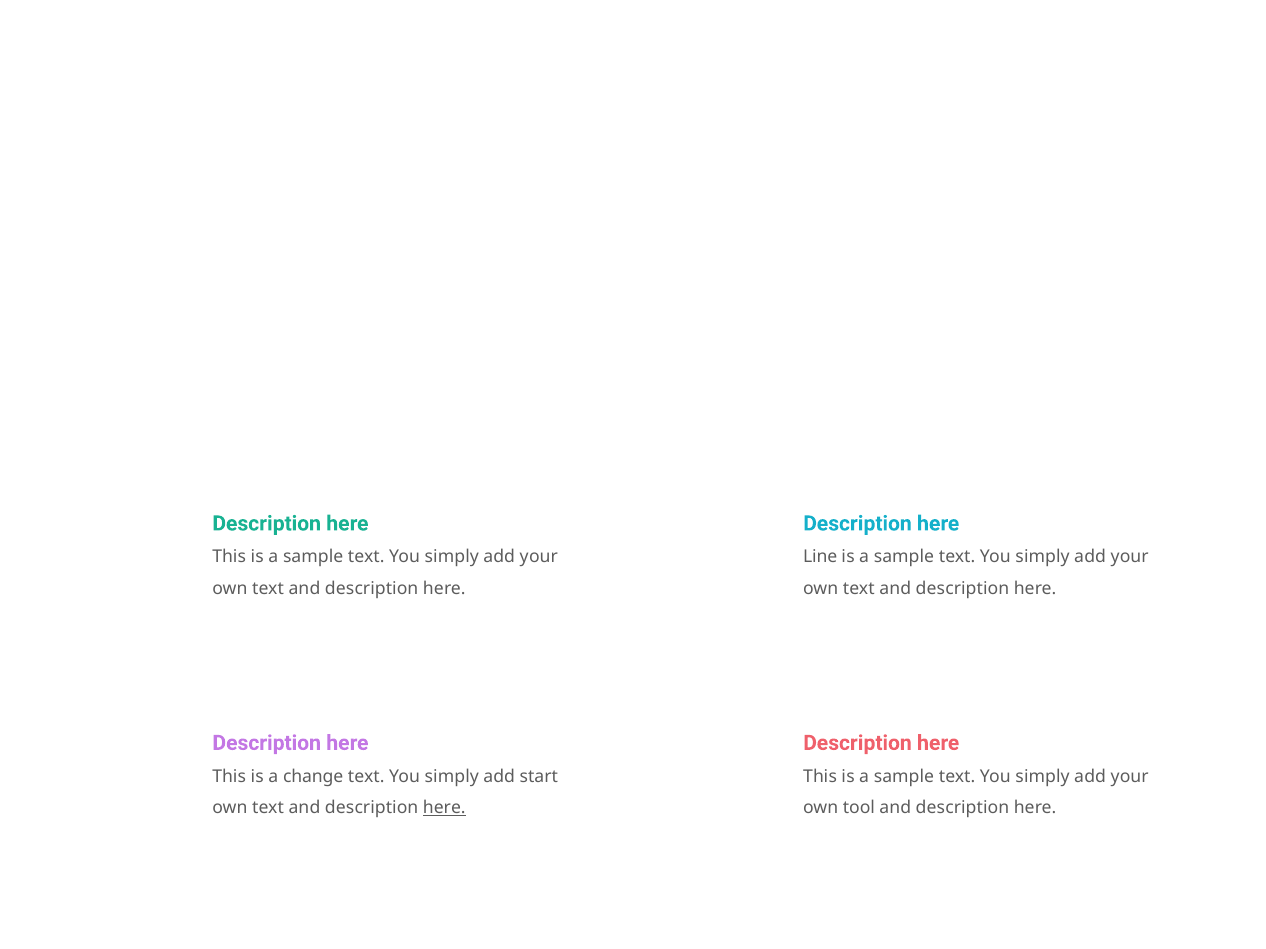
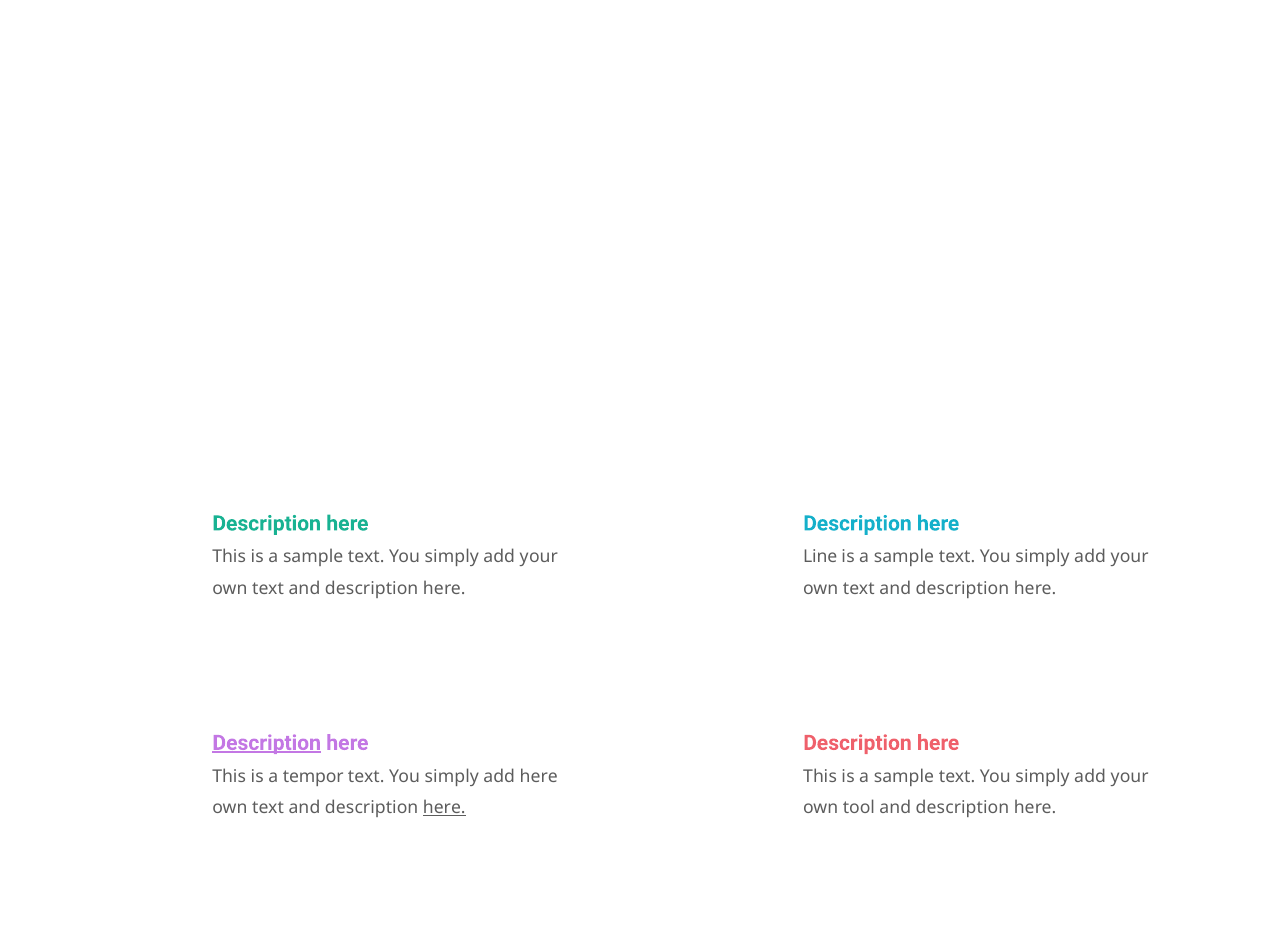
Description underline: none -> present (267, 743)
change: change -> tempor (313, 777)
add start: start -> here (539, 777)
